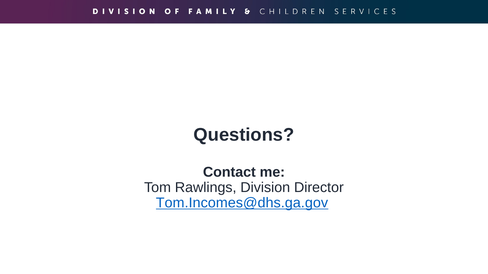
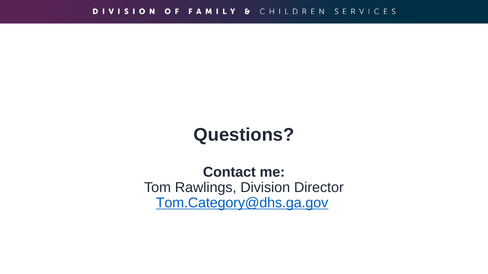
Tom.Incomes@dhs.ga.gov: Tom.Incomes@dhs.ga.gov -> Tom.Category@dhs.ga.gov (242, 203)
